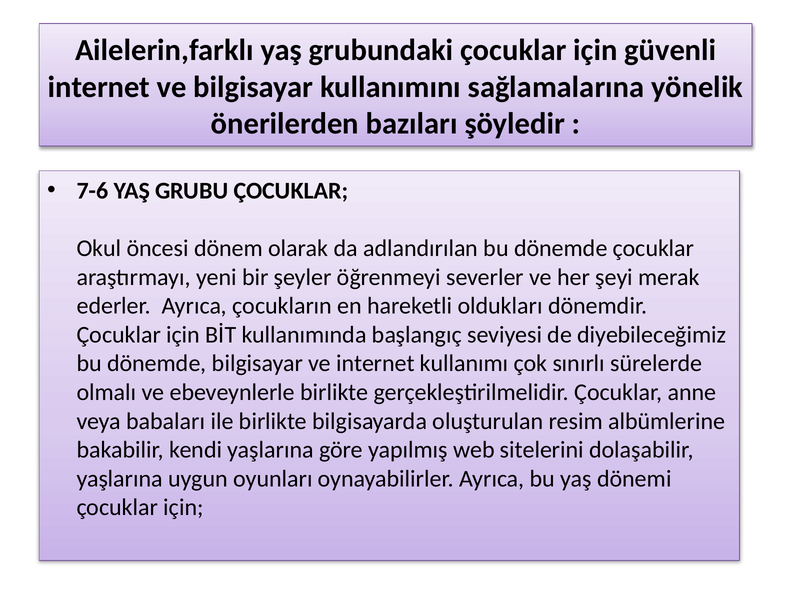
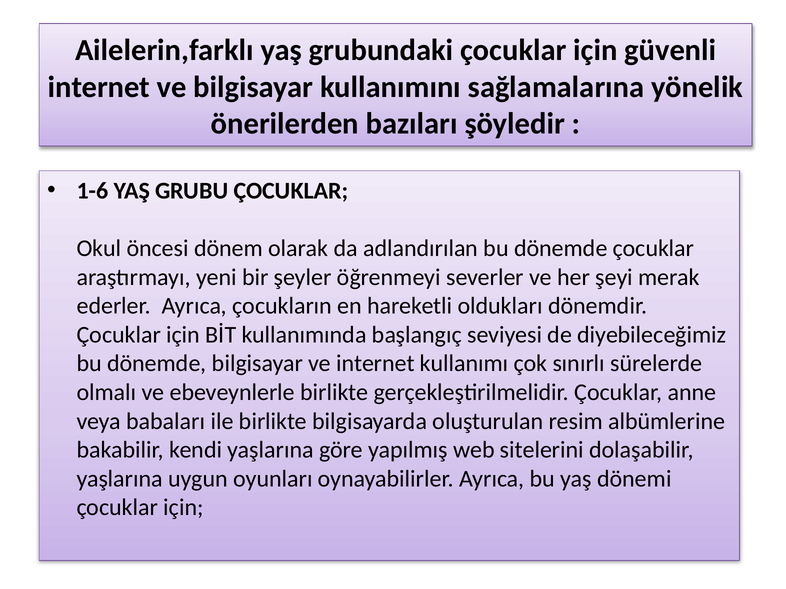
7-6: 7-6 -> 1-6 (92, 191)
